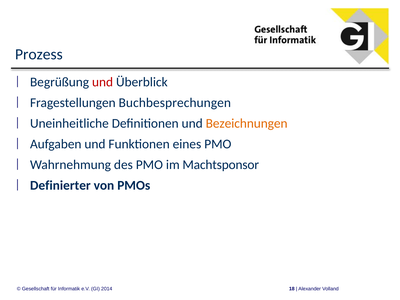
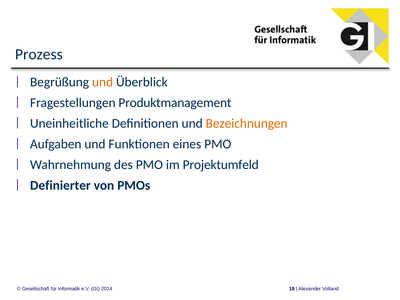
und colour: red -> orange (103, 82)
Buchbesprechungen: Buchbesprechungen -> Produktmanagement (175, 103)
Machtsponsor: Machtsponsor -> Projektumfeld (221, 165)
